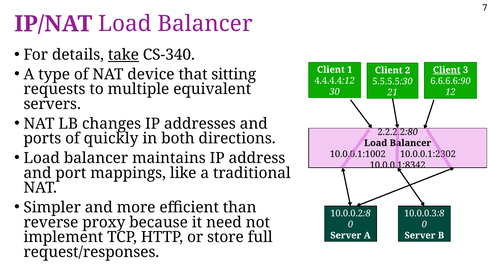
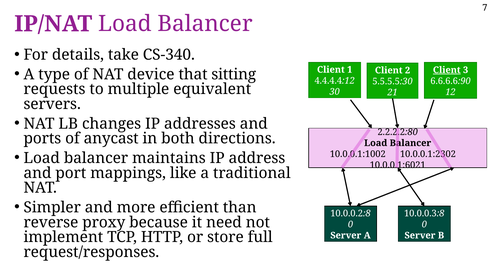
take underline: present -> none (123, 55)
quickly: quickly -> anycast (111, 139)
10.0.0.1:8342: 10.0.0.1:8342 -> 10.0.0.1:6021 (398, 165)
